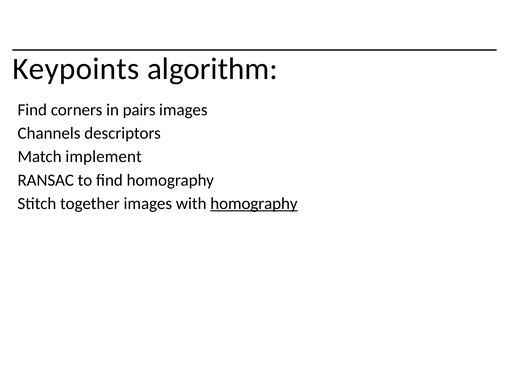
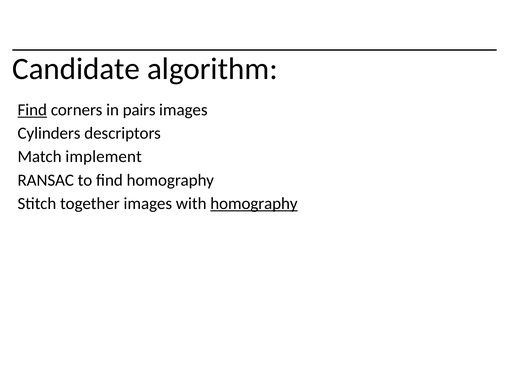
Keypoints: Keypoints -> Candidate (76, 69)
Find underline: none -> present (32, 110)
Channels: Channels -> Cylinders (49, 133)
